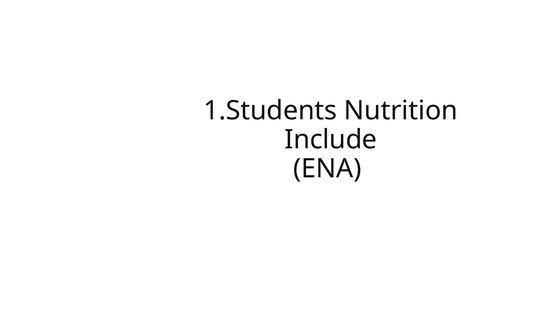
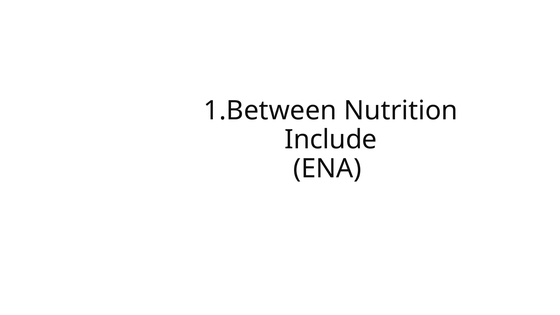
1.Students: 1.Students -> 1.Between (270, 111)
